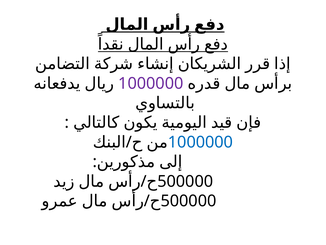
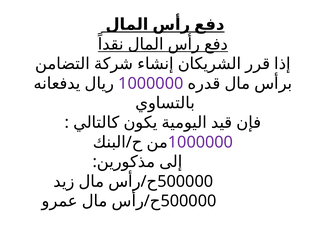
1000000 colour: blue -> purple (200, 142)
